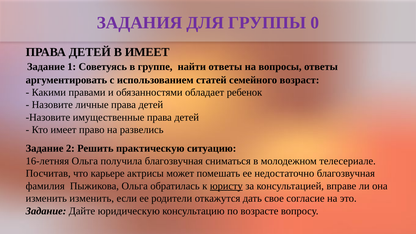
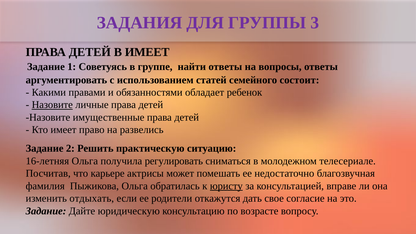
0: 0 -> 3 (315, 23)
возраст: возраст -> состоит (299, 80)
Назовите underline: none -> present (52, 105)
получила благозвучная: благозвучная -> регулировать (174, 161)
изменить изменить: изменить -> отдыхать (92, 198)
